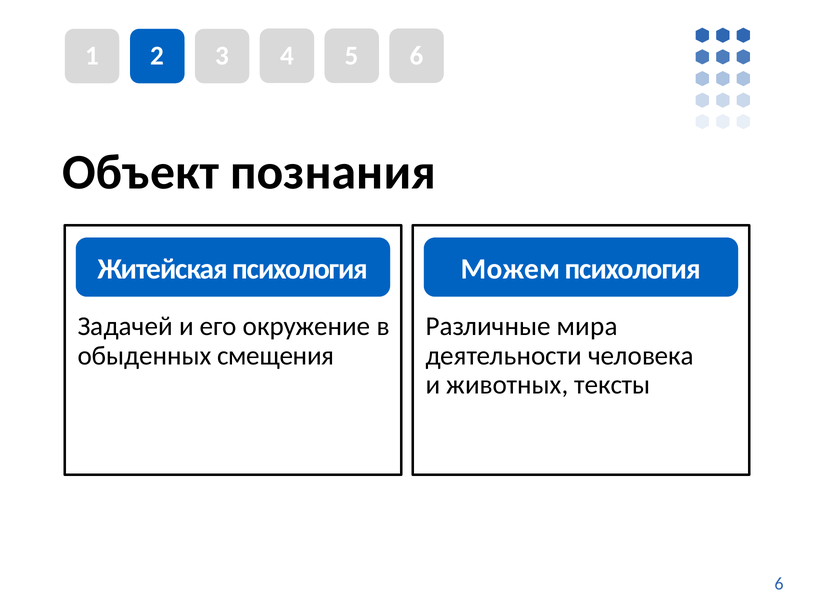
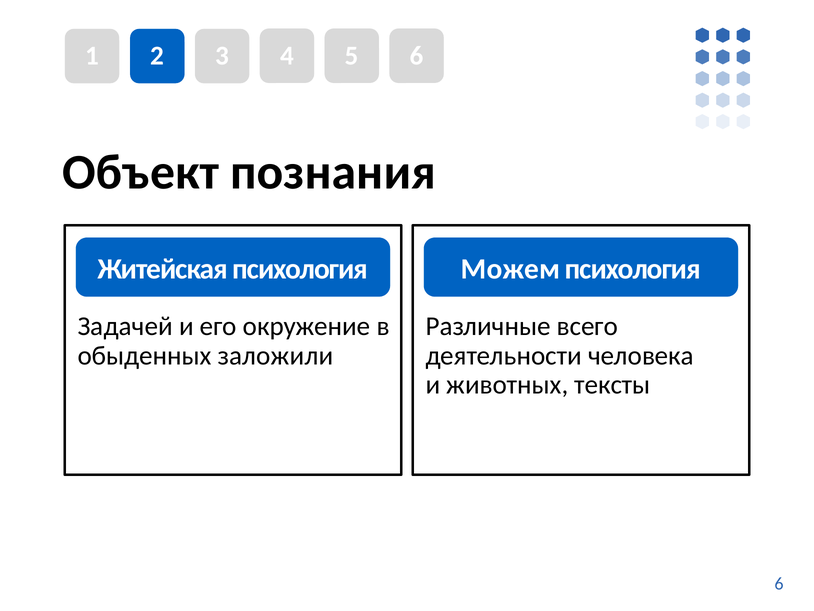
мира: мира -> всего (587, 326)
смещения: смещения -> заложили (275, 355)
